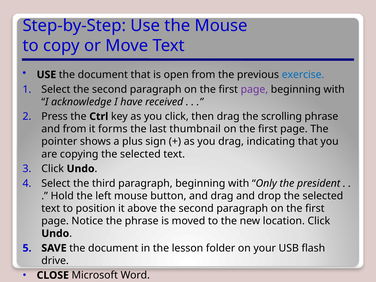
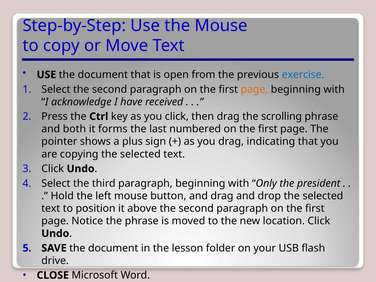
page colour: purple -> orange (254, 89)
and from: from -> both (74, 129)
thumbnail: thumbnail -> numbered (195, 129)
